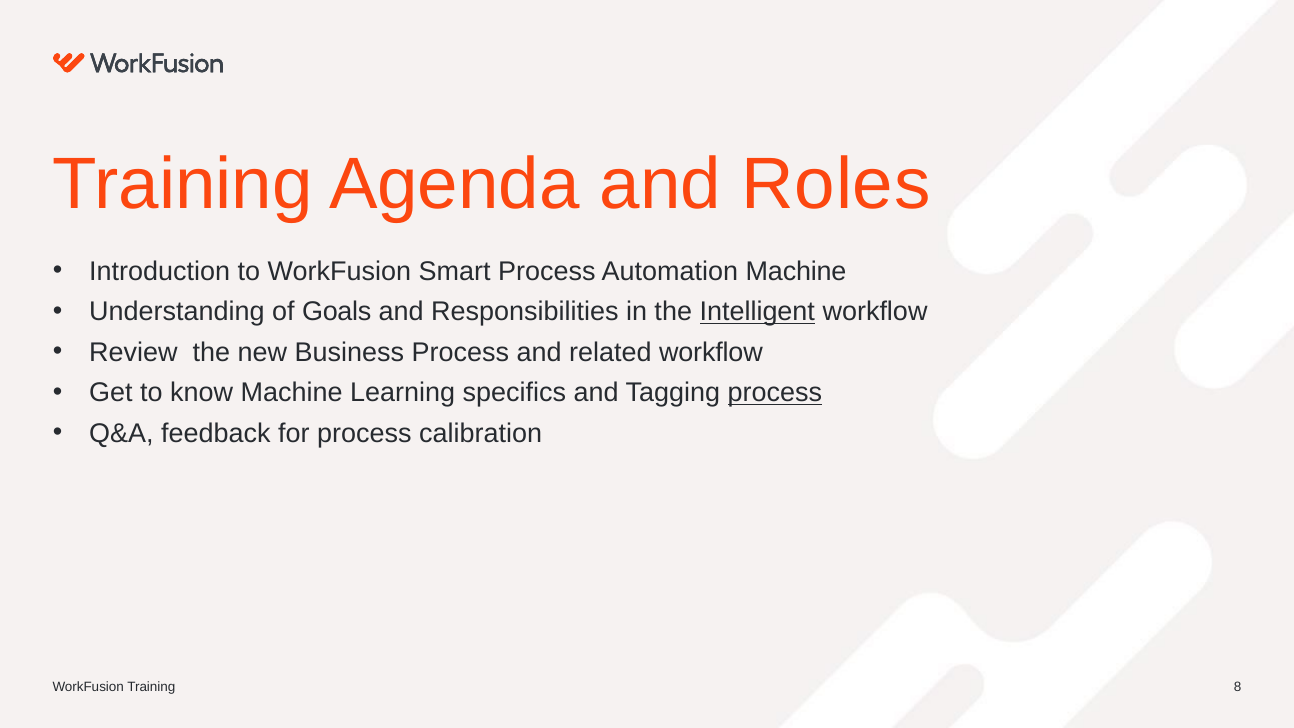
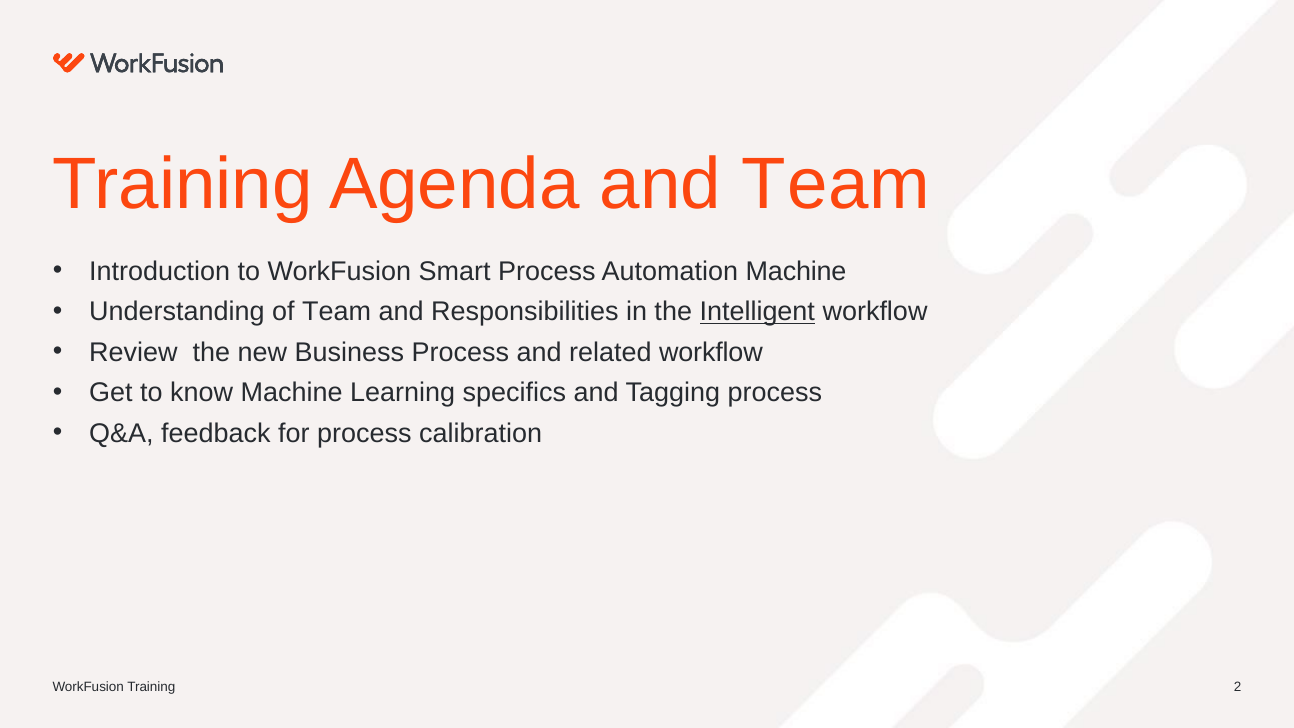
and Roles: Roles -> Team (836, 185)
of Goals: Goals -> Team (337, 312)
process underline: present -> none (775, 393)
8: 8 -> 2 (1238, 686)
